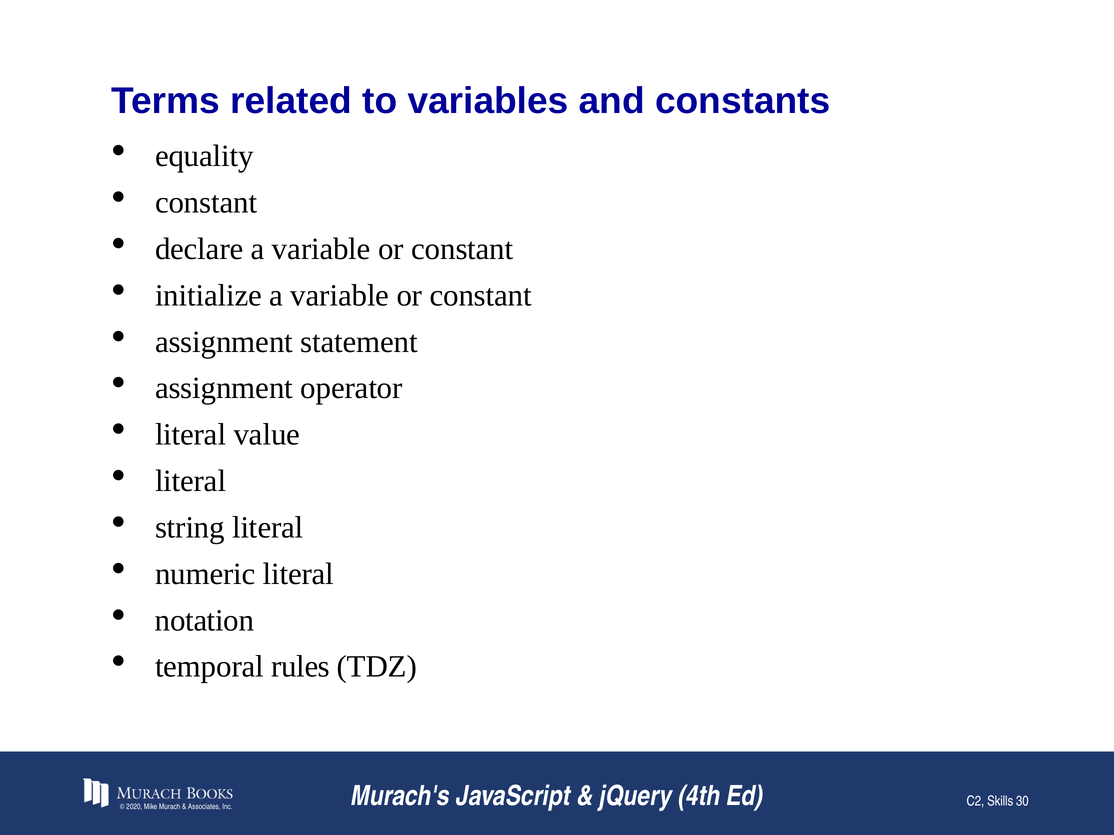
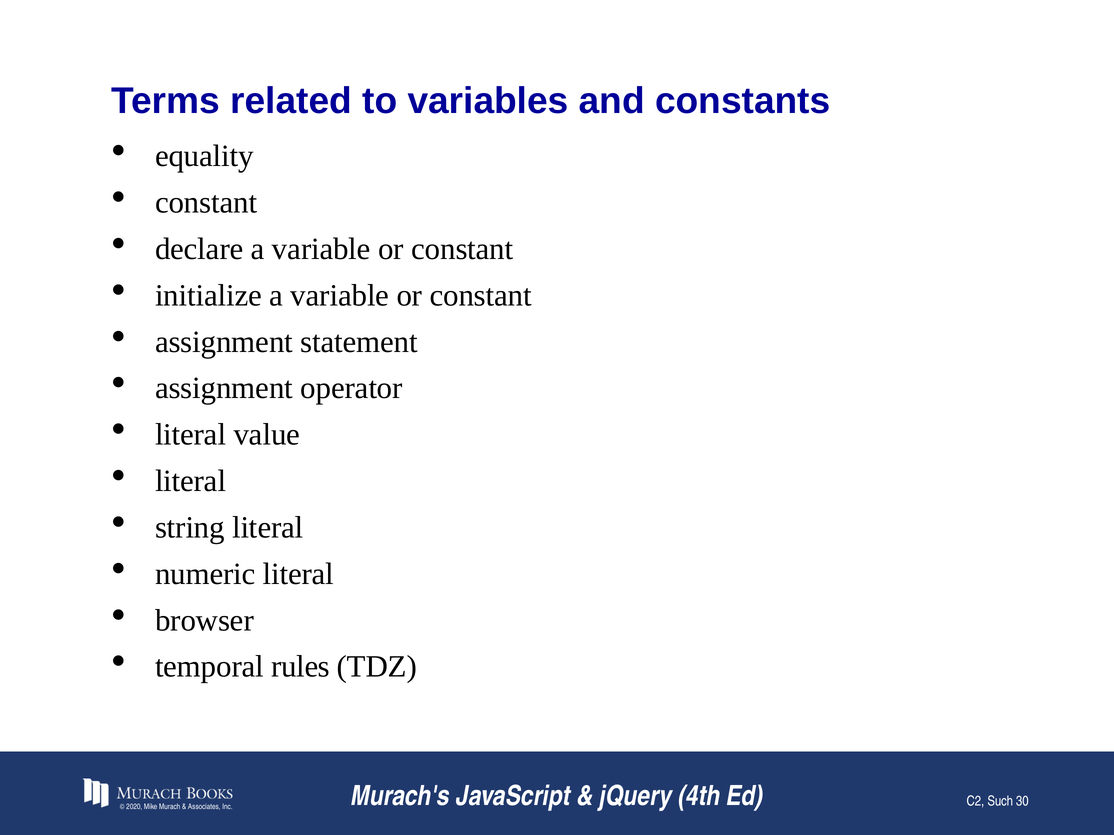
notation: notation -> browser (204, 621)
Skills: Skills -> Such (1000, 802)
